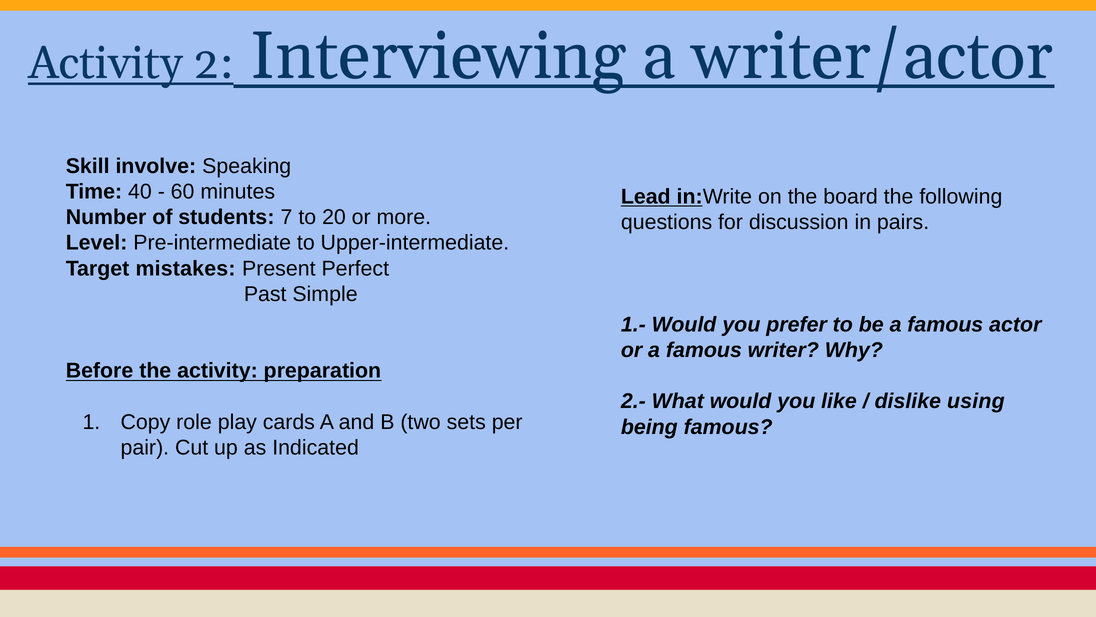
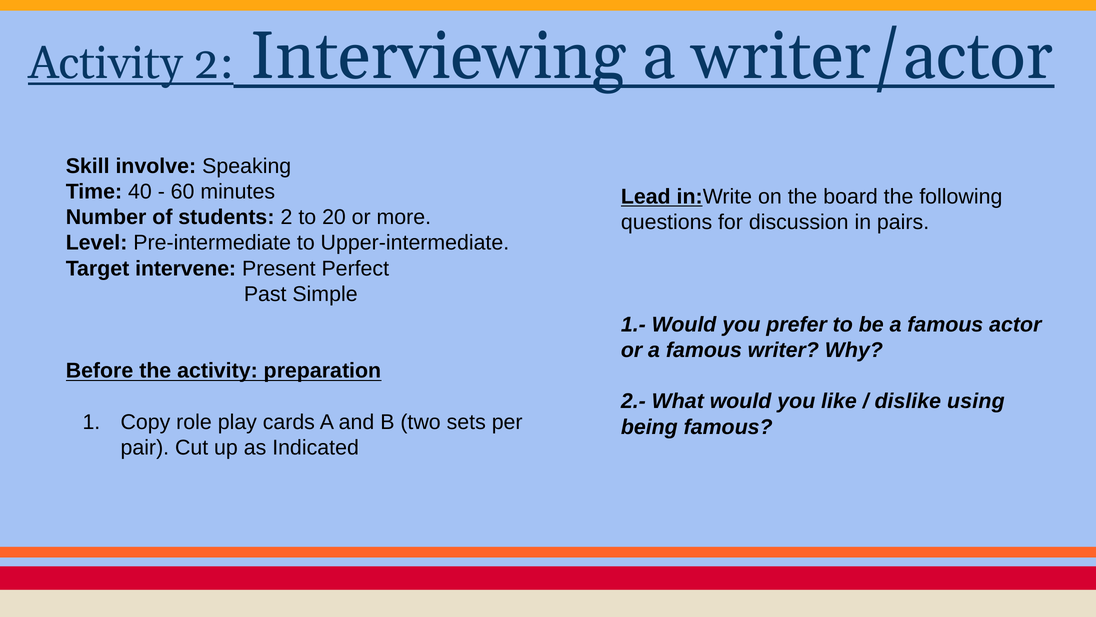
students 7: 7 -> 2 (286, 217)
mistakes: mistakes -> intervene (186, 268)
